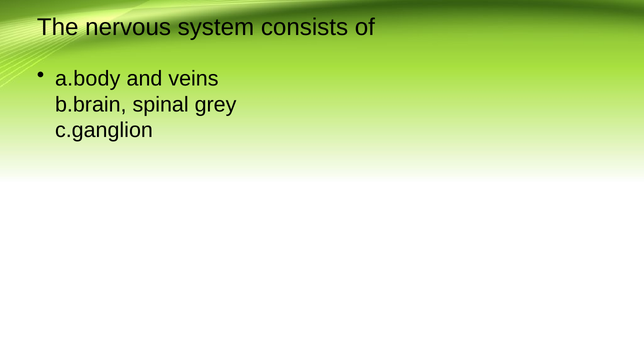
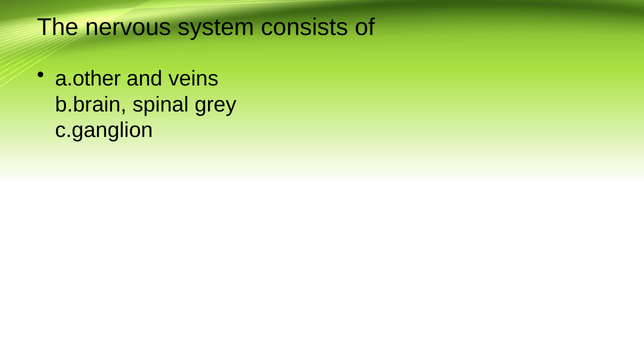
а.body: а.body -> а.other (88, 79)
